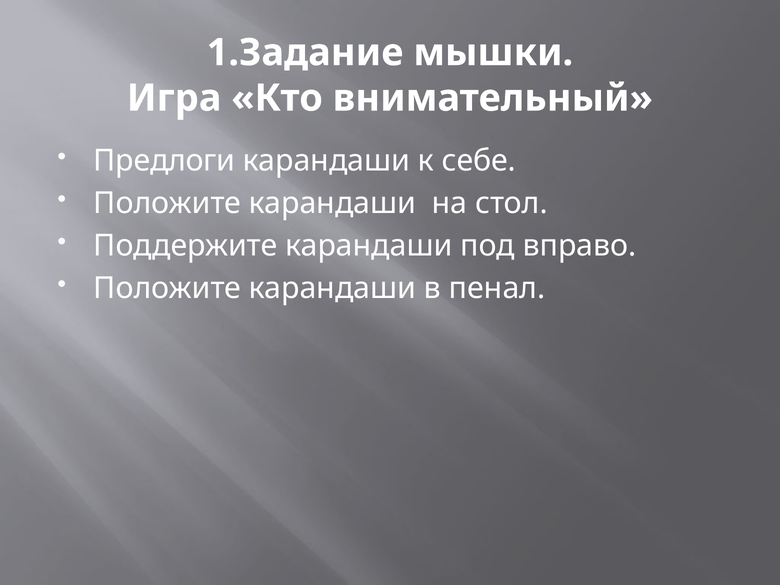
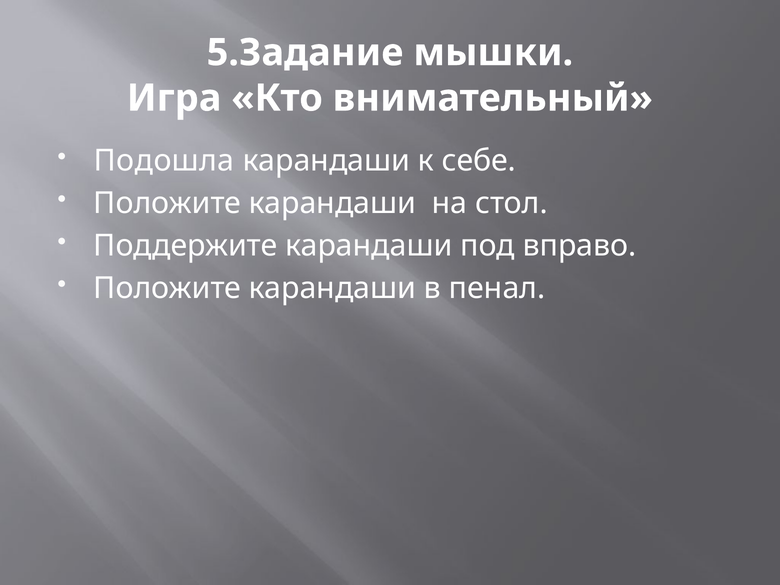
1.Задание: 1.Задание -> 5.Задание (305, 53)
Предлоги: Предлоги -> Подошла (164, 161)
